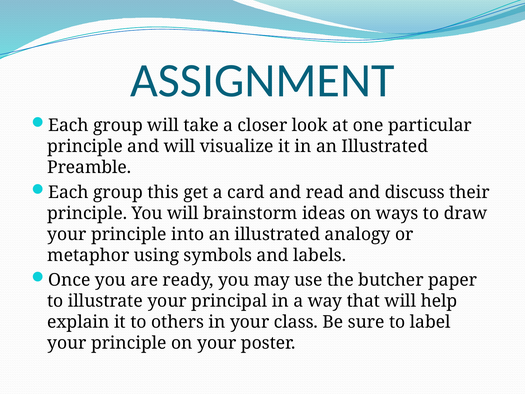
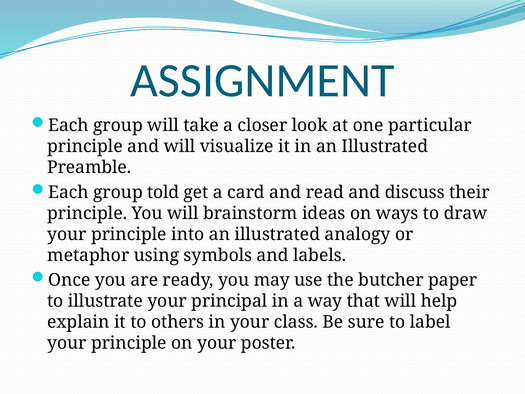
this: this -> told (163, 192)
